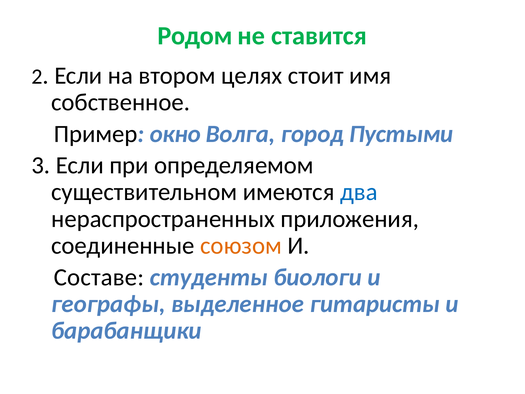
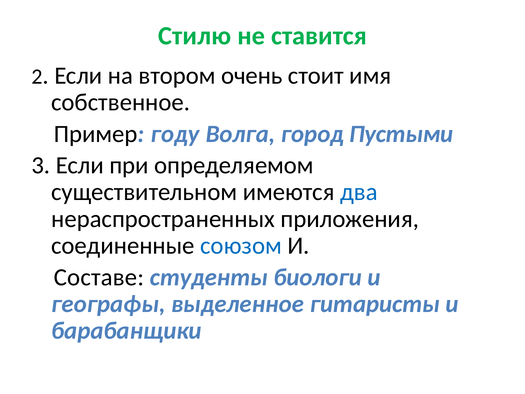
Родом: Родом -> Стилю (195, 36)
целях: целях -> очень (252, 76)
окно: окно -> году (175, 134)
союзом colour: orange -> blue (241, 246)
